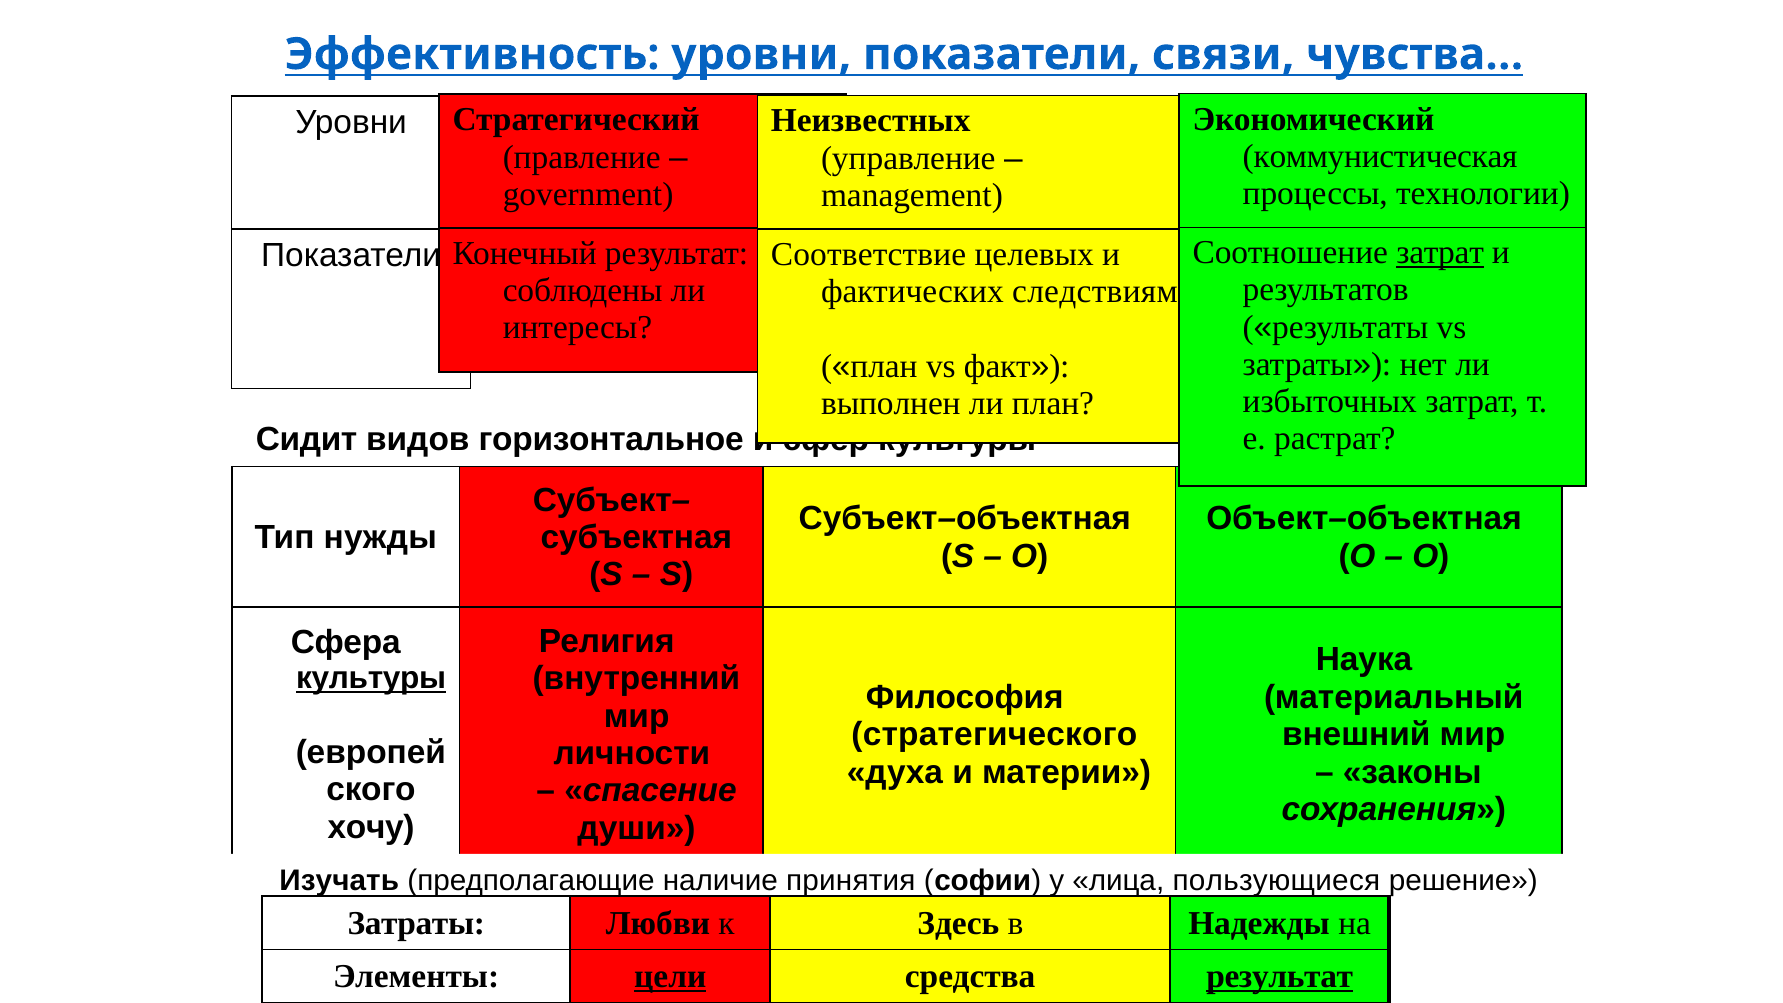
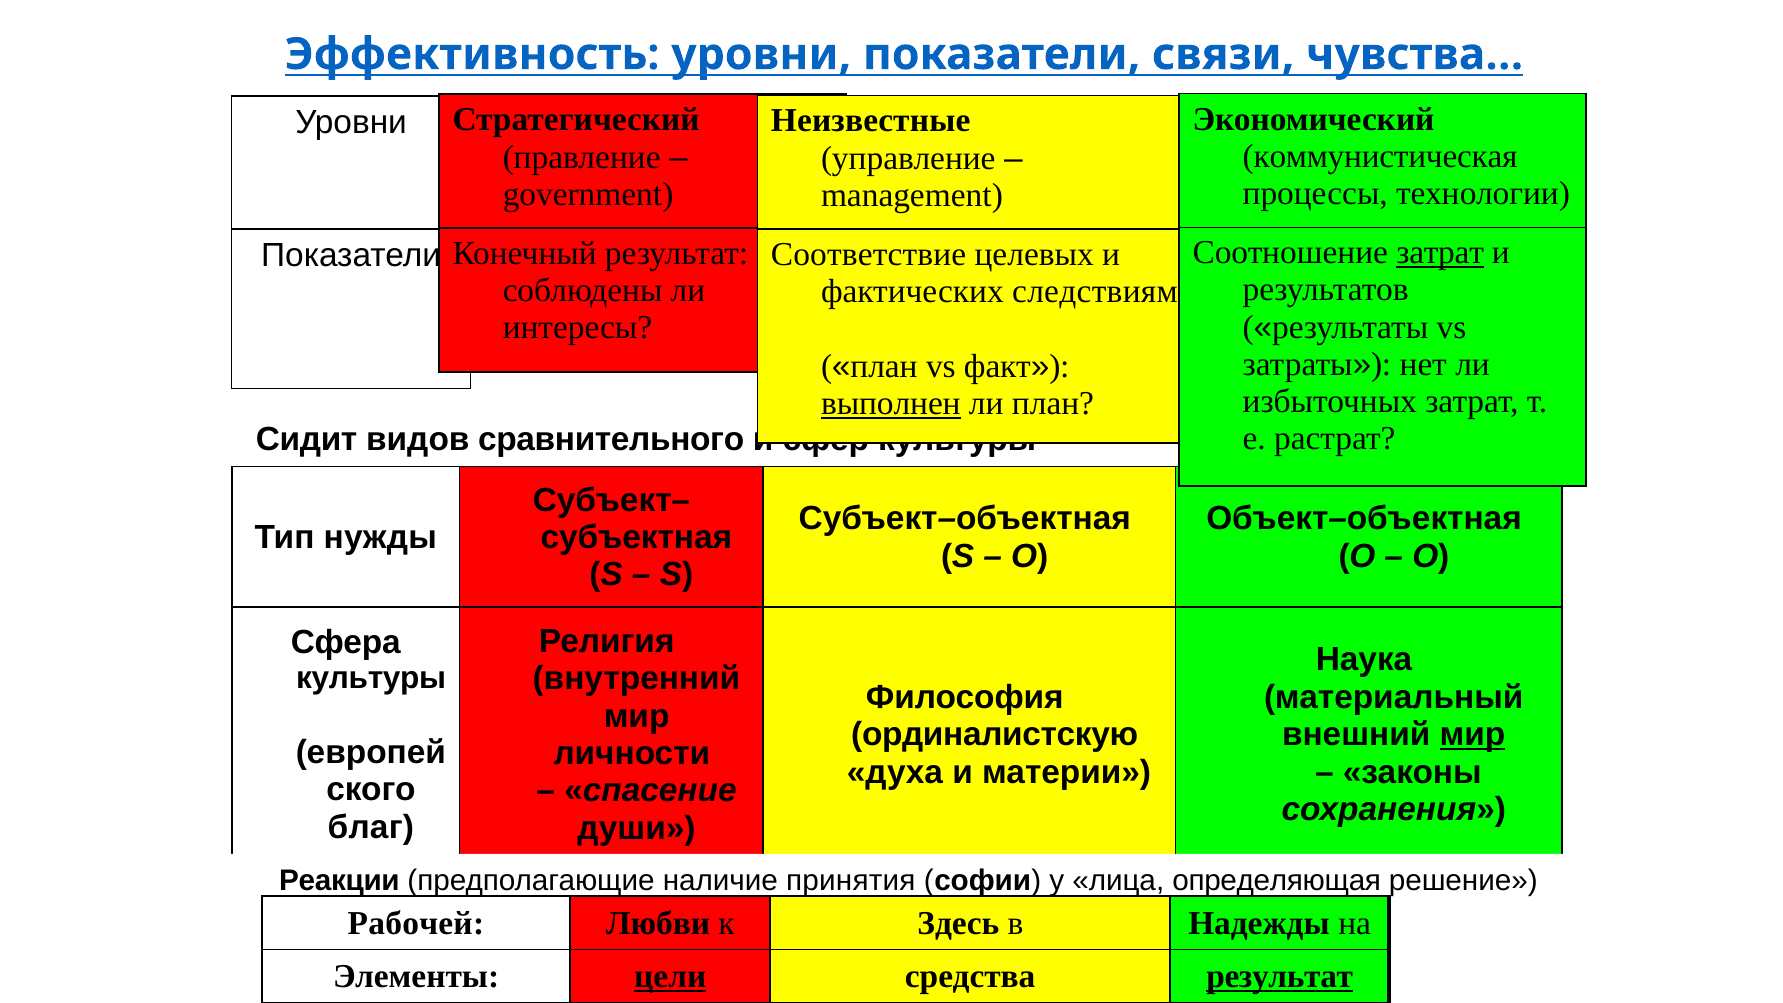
Неизвестных: Неизвестных -> Неизвестные (871, 121)
выполнен underline: none -> present (891, 403)
горизонтальное: горизонтальное -> сравнительного (611, 440)
культуры underline: present -> none (371, 679)
стратегического: стратегического -> ординалистскую (995, 735)
мир underline: none -> present (1473, 735)
хочу: хочу -> благ (371, 827)
Изучать: Изучать -> Реакции (339, 880)
пользующиеся: пользующиеся -> определяющая (1277, 880)
Затраты: Затраты -> Рабочей (416, 923)
